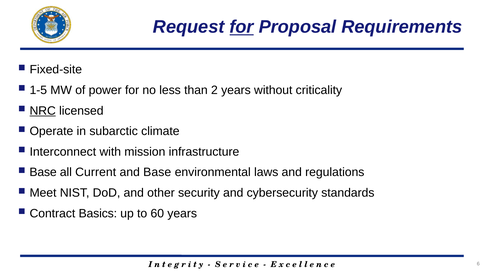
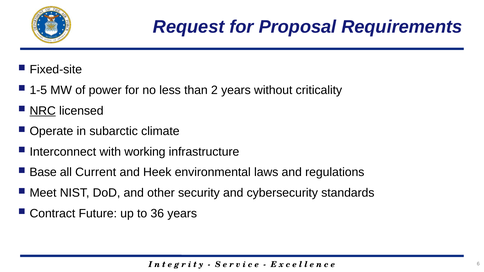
for underline: present -> none (242, 27)
mission: mission -> working (145, 152)
and Base: Base -> Heek (157, 172)
Basics: Basics -> Future (98, 214)
60: 60 -> 36 (157, 214)
